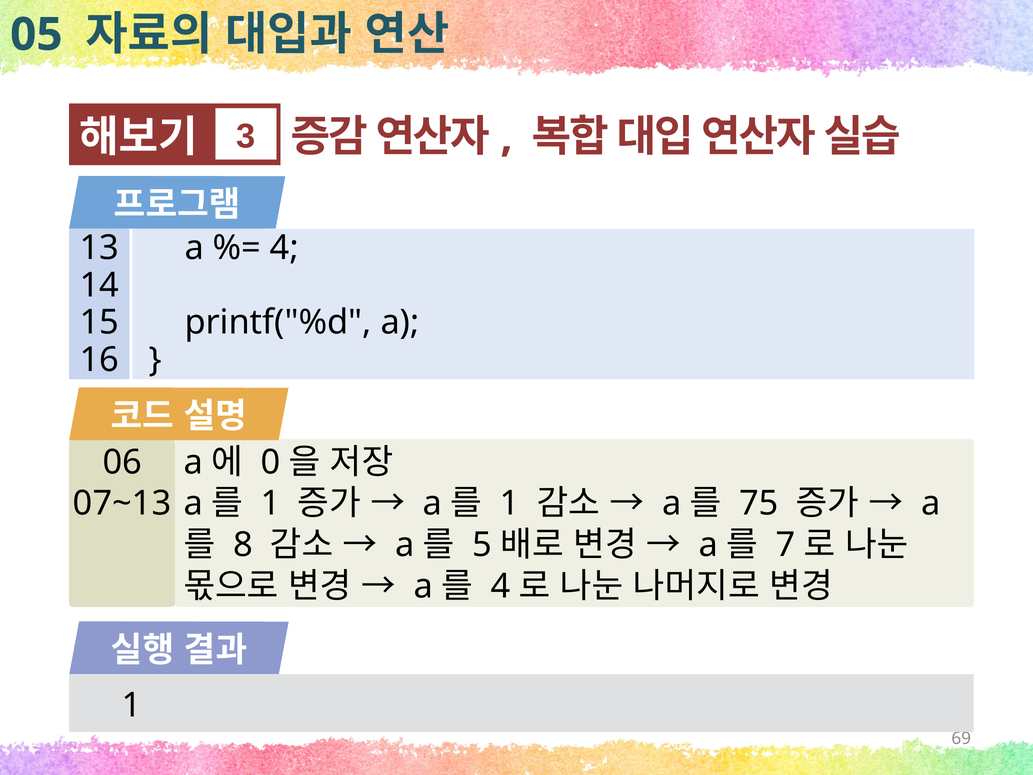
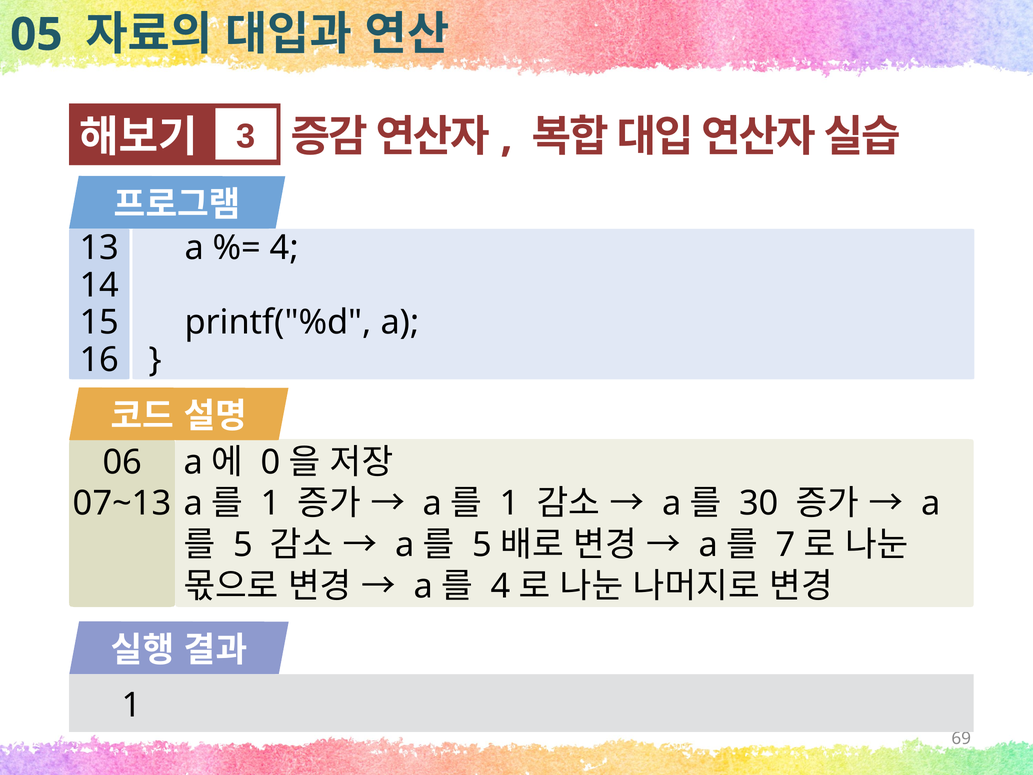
75: 75 -> 30 (759, 503)
8: 8 -> 5 (243, 545)
